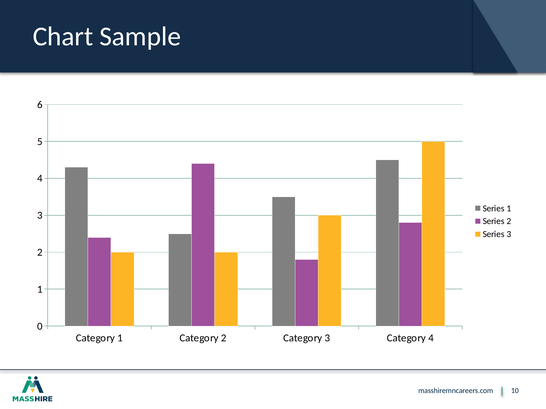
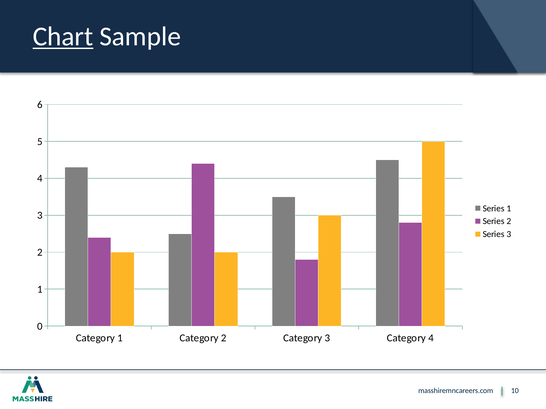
Chart underline: none -> present (63, 37)
